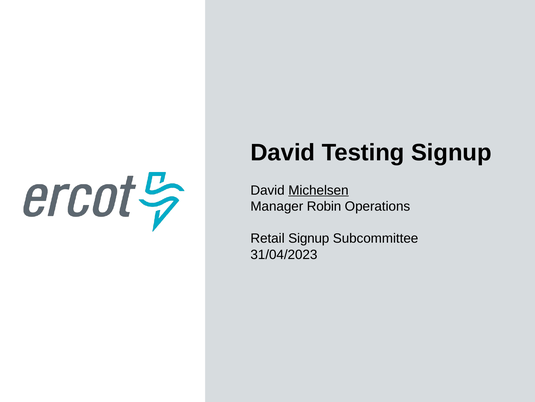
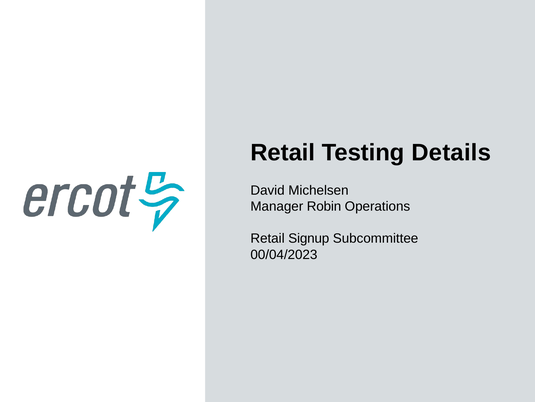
David: David -> Retail (283, 152)
Testing Signup: Signup -> Details (451, 152)
Michelsen underline: present -> none (318, 190)
31/04/2023: 31/04/2023 -> 00/04/2023 (284, 254)
